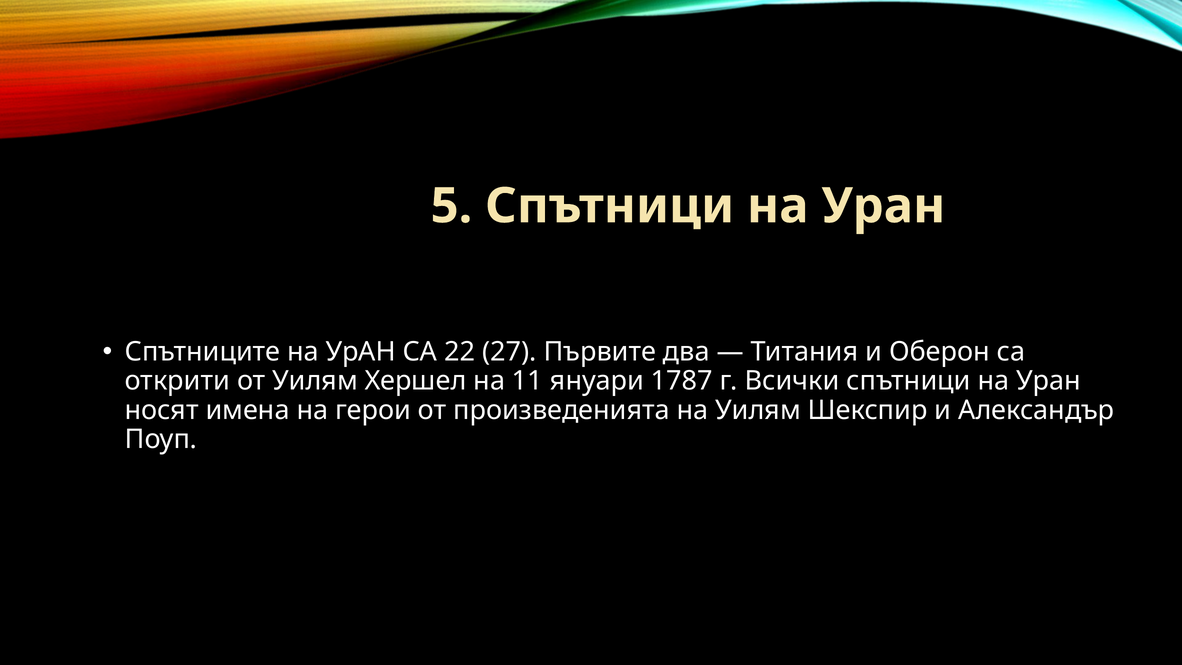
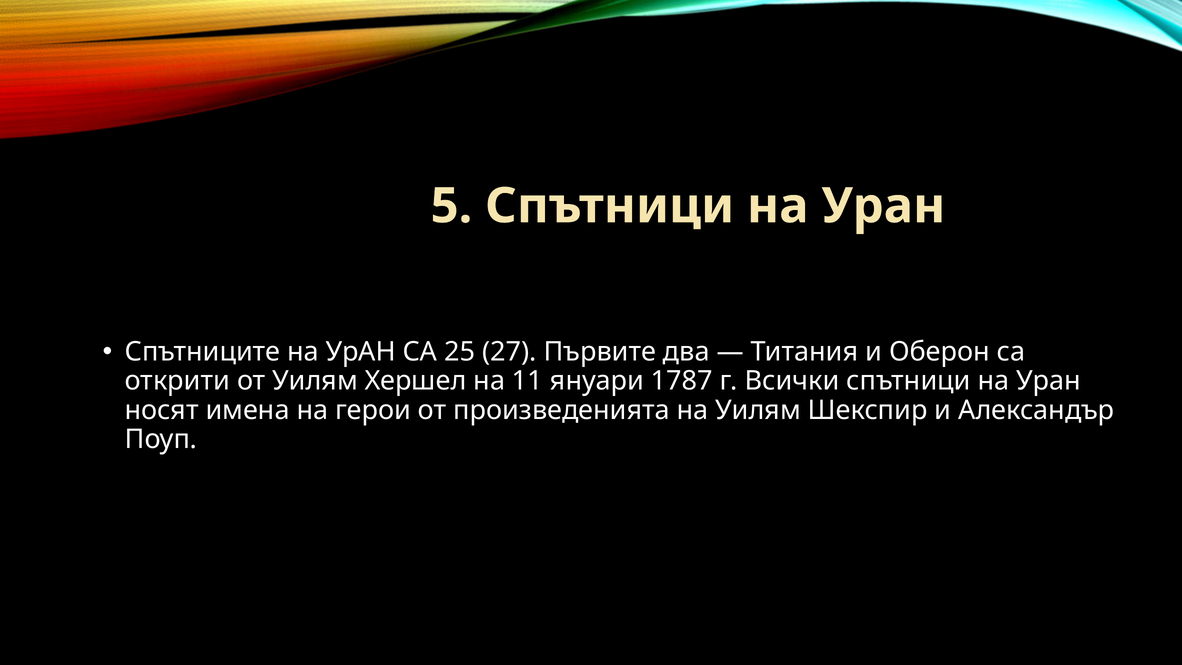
22: 22 -> 25 (460, 352)
